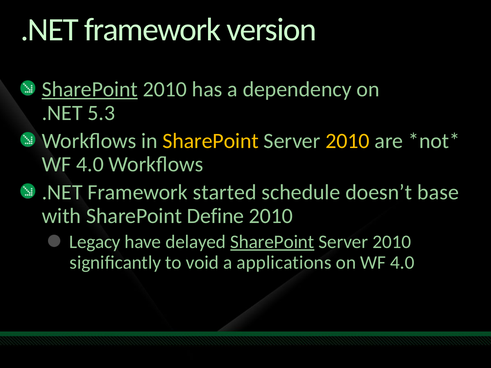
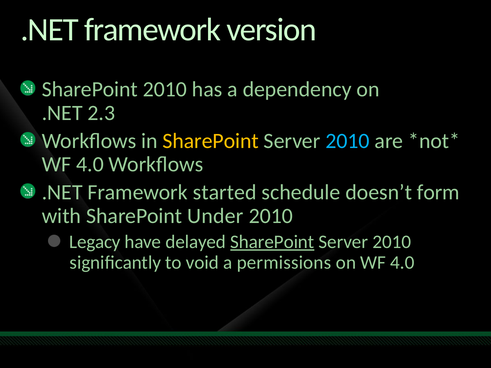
SharePoint underline: present -> none (90, 89)
5.3: 5.3 -> 2.3 (101, 113)
2010 colour: yellow -> light blue (347, 141)
base: base -> form (438, 192)
Define: Define -> Under (215, 216)
applications: applications -> permissions (284, 263)
